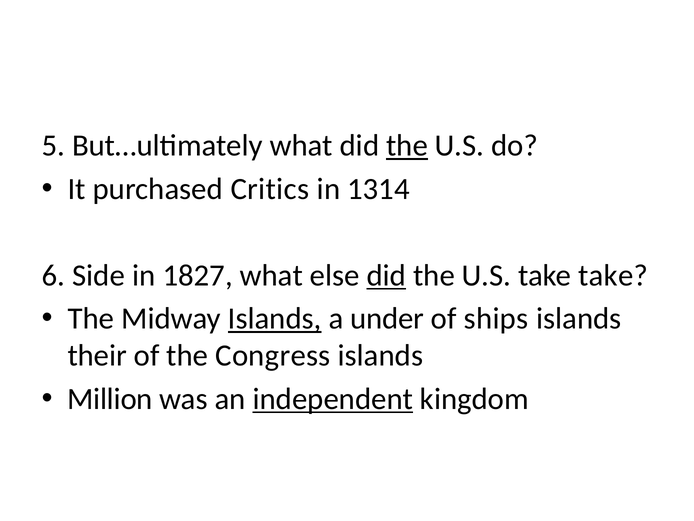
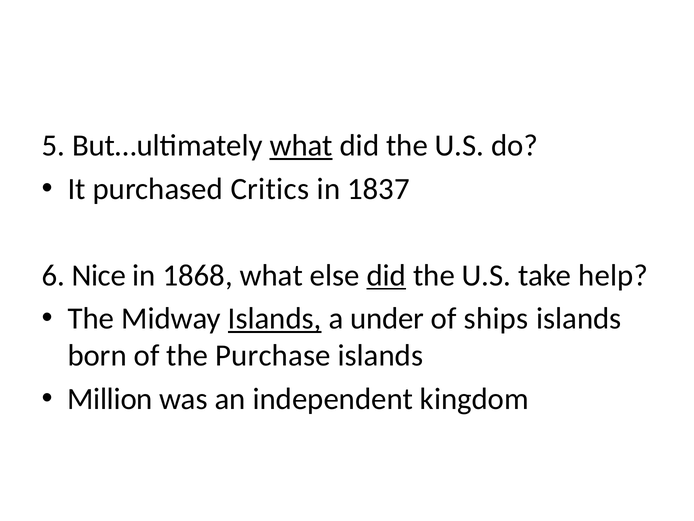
what underline: none -> present (301, 146)
the underline: present -> none (407, 146)
1314: 1314 -> 1837 (378, 189)
Side: Side -> Nice (99, 275)
1827: 1827 -> 1868 (198, 275)
take take: take -> help (613, 275)
their: their -> born (97, 355)
Congress: Congress -> Purchase (273, 355)
independent underline: present -> none (333, 399)
